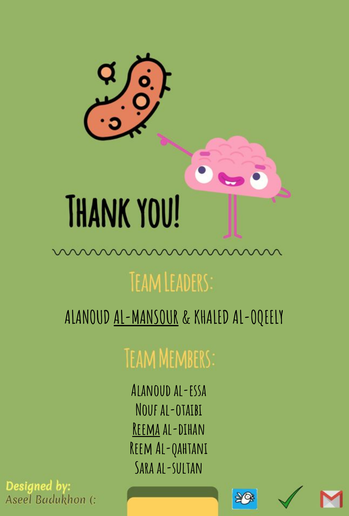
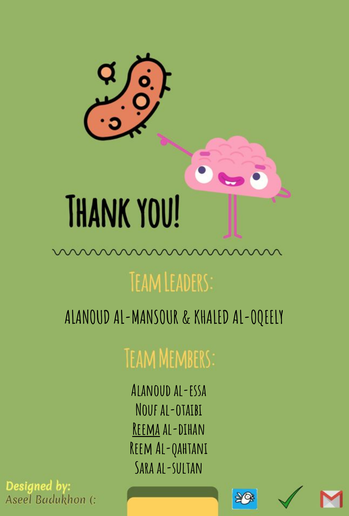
AL-MANSOUR underline: present -> none (146, 318)
